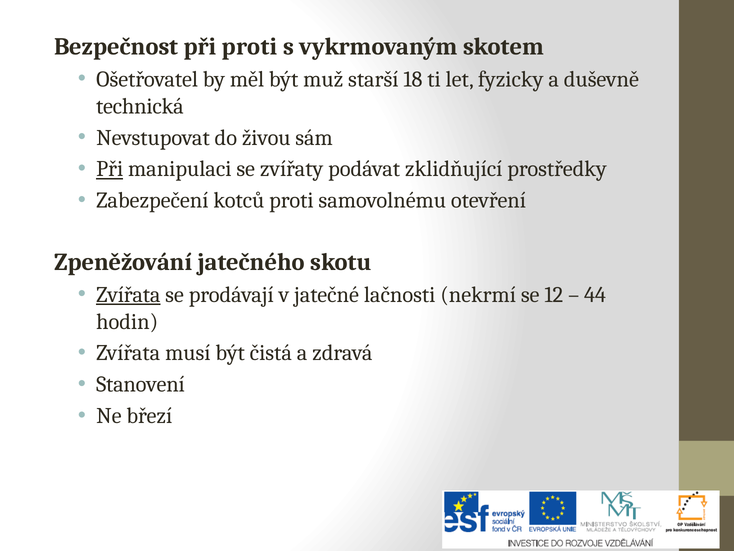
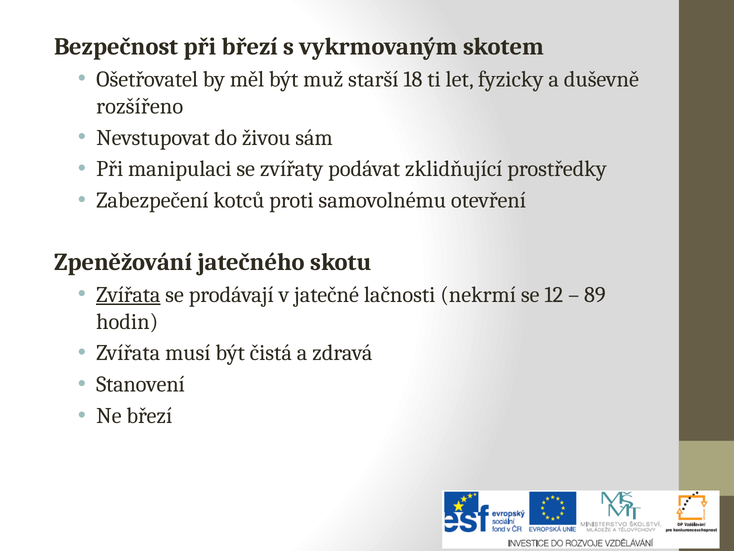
při proti: proti -> březí (250, 47)
technická: technická -> rozšířeno (140, 106)
Při underline: present -> none (110, 169)
44: 44 -> 89 (595, 294)
